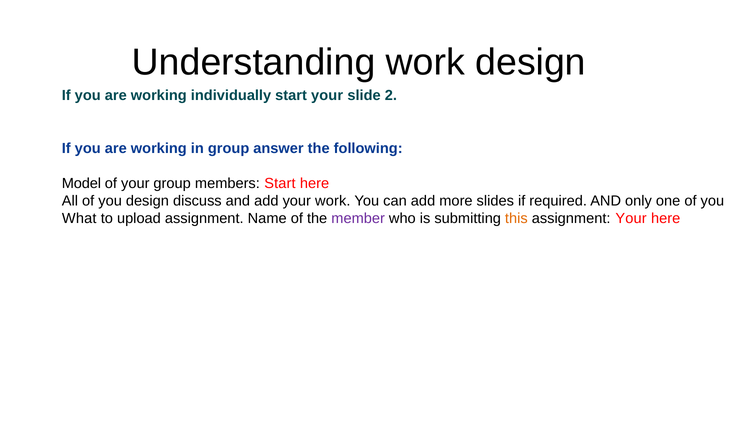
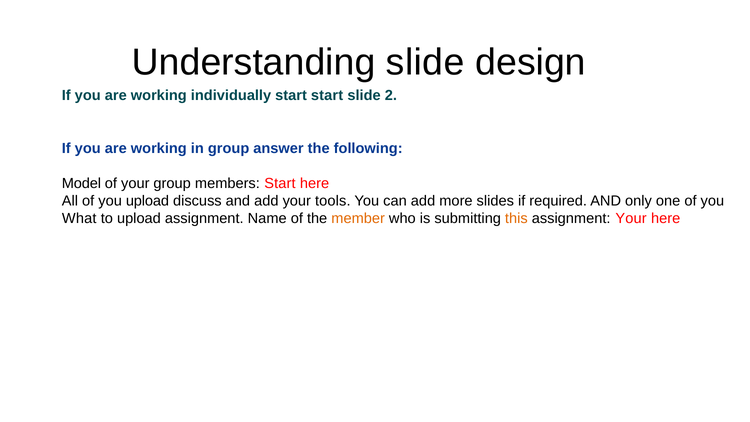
Understanding work: work -> slide (425, 62)
start your: your -> start (327, 96)
you design: design -> upload (147, 201)
your work: work -> tools (333, 201)
member colour: purple -> orange (358, 218)
